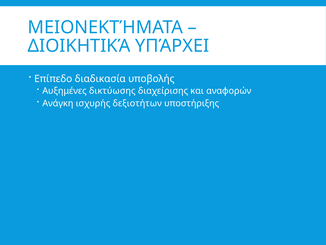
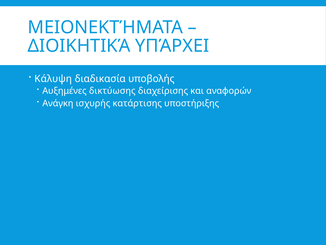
Επίπεδο: Επίπεδο -> Κάλυψη (53, 79)
δεξιοτήτων: δεξιοτήτων -> κατάρτισης (137, 103)
